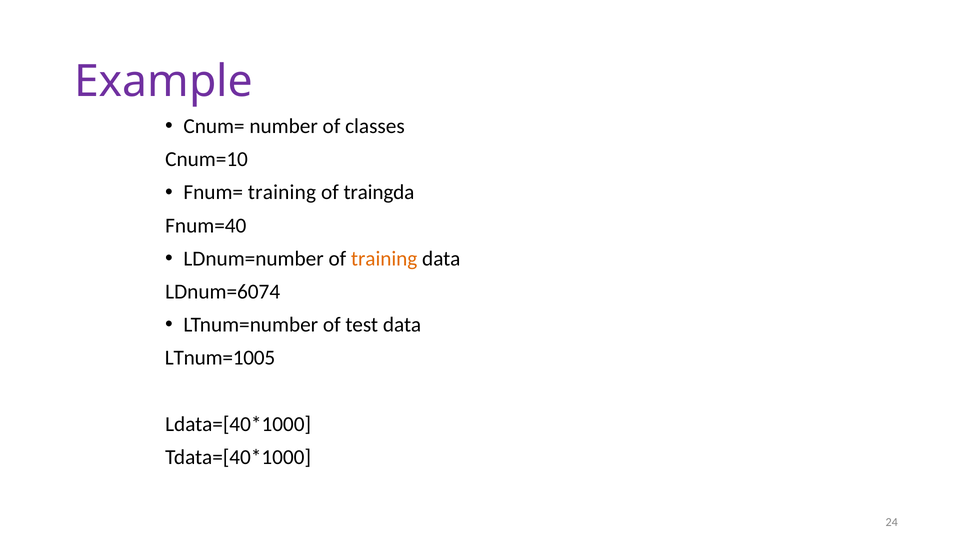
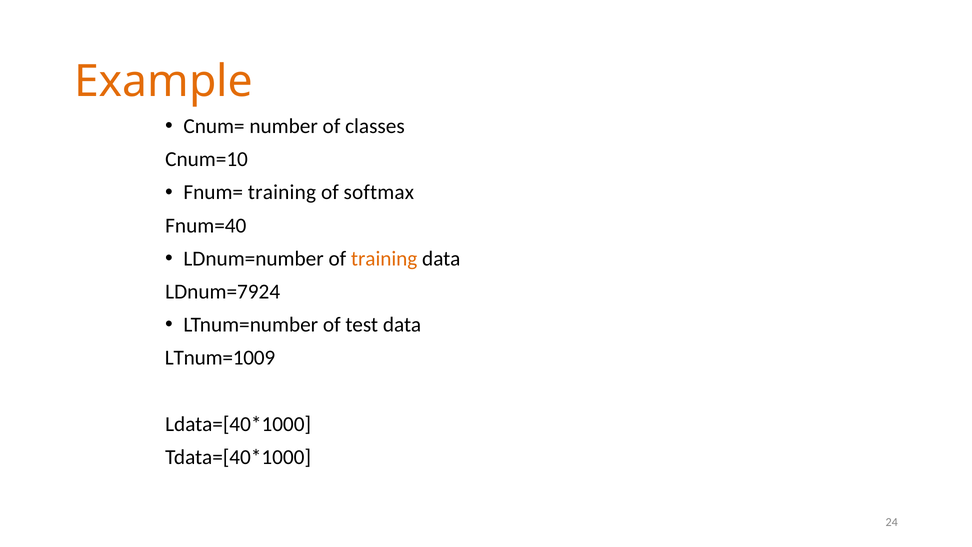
Example colour: purple -> orange (164, 82)
traingda: traingda -> softmax (379, 192)
LDnum=6074: LDnum=6074 -> LDnum=7924 (223, 292)
LTnum=1005: LTnum=1005 -> LTnum=1009 (220, 358)
